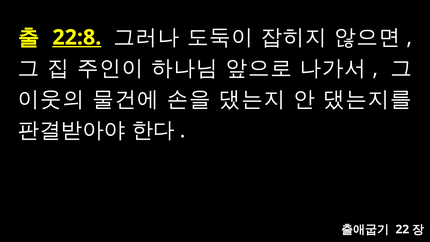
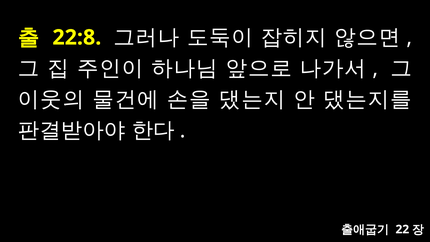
22:8 underline: present -> none (77, 37)
